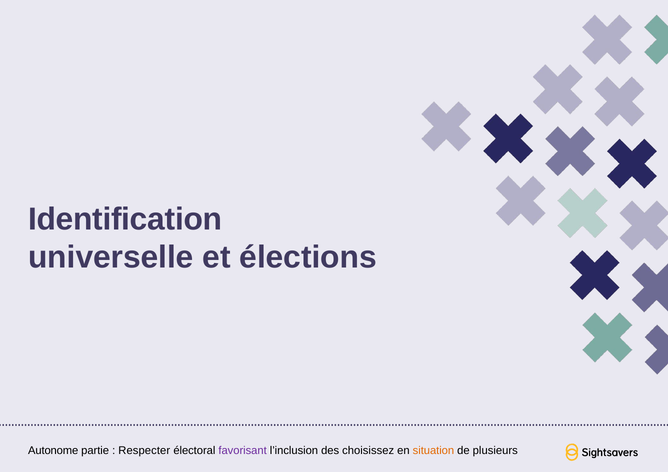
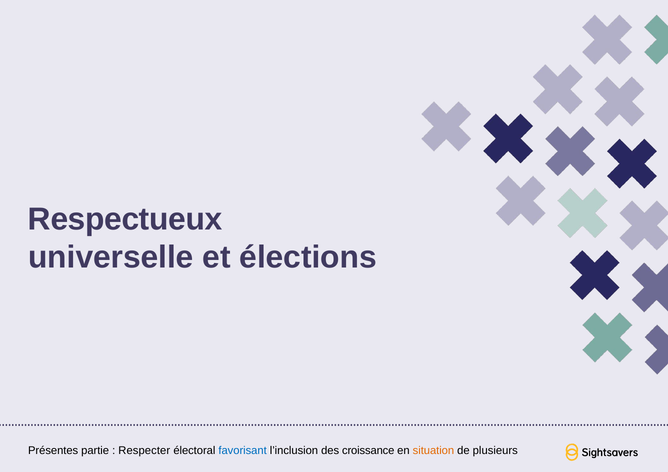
Identification: Identification -> Respectueux (125, 219)
Autonome: Autonome -> Présentes (53, 451)
favorisant colour: purple -> blue (243, 451)
choisissez: choisissez -> croissance (368, 451)
